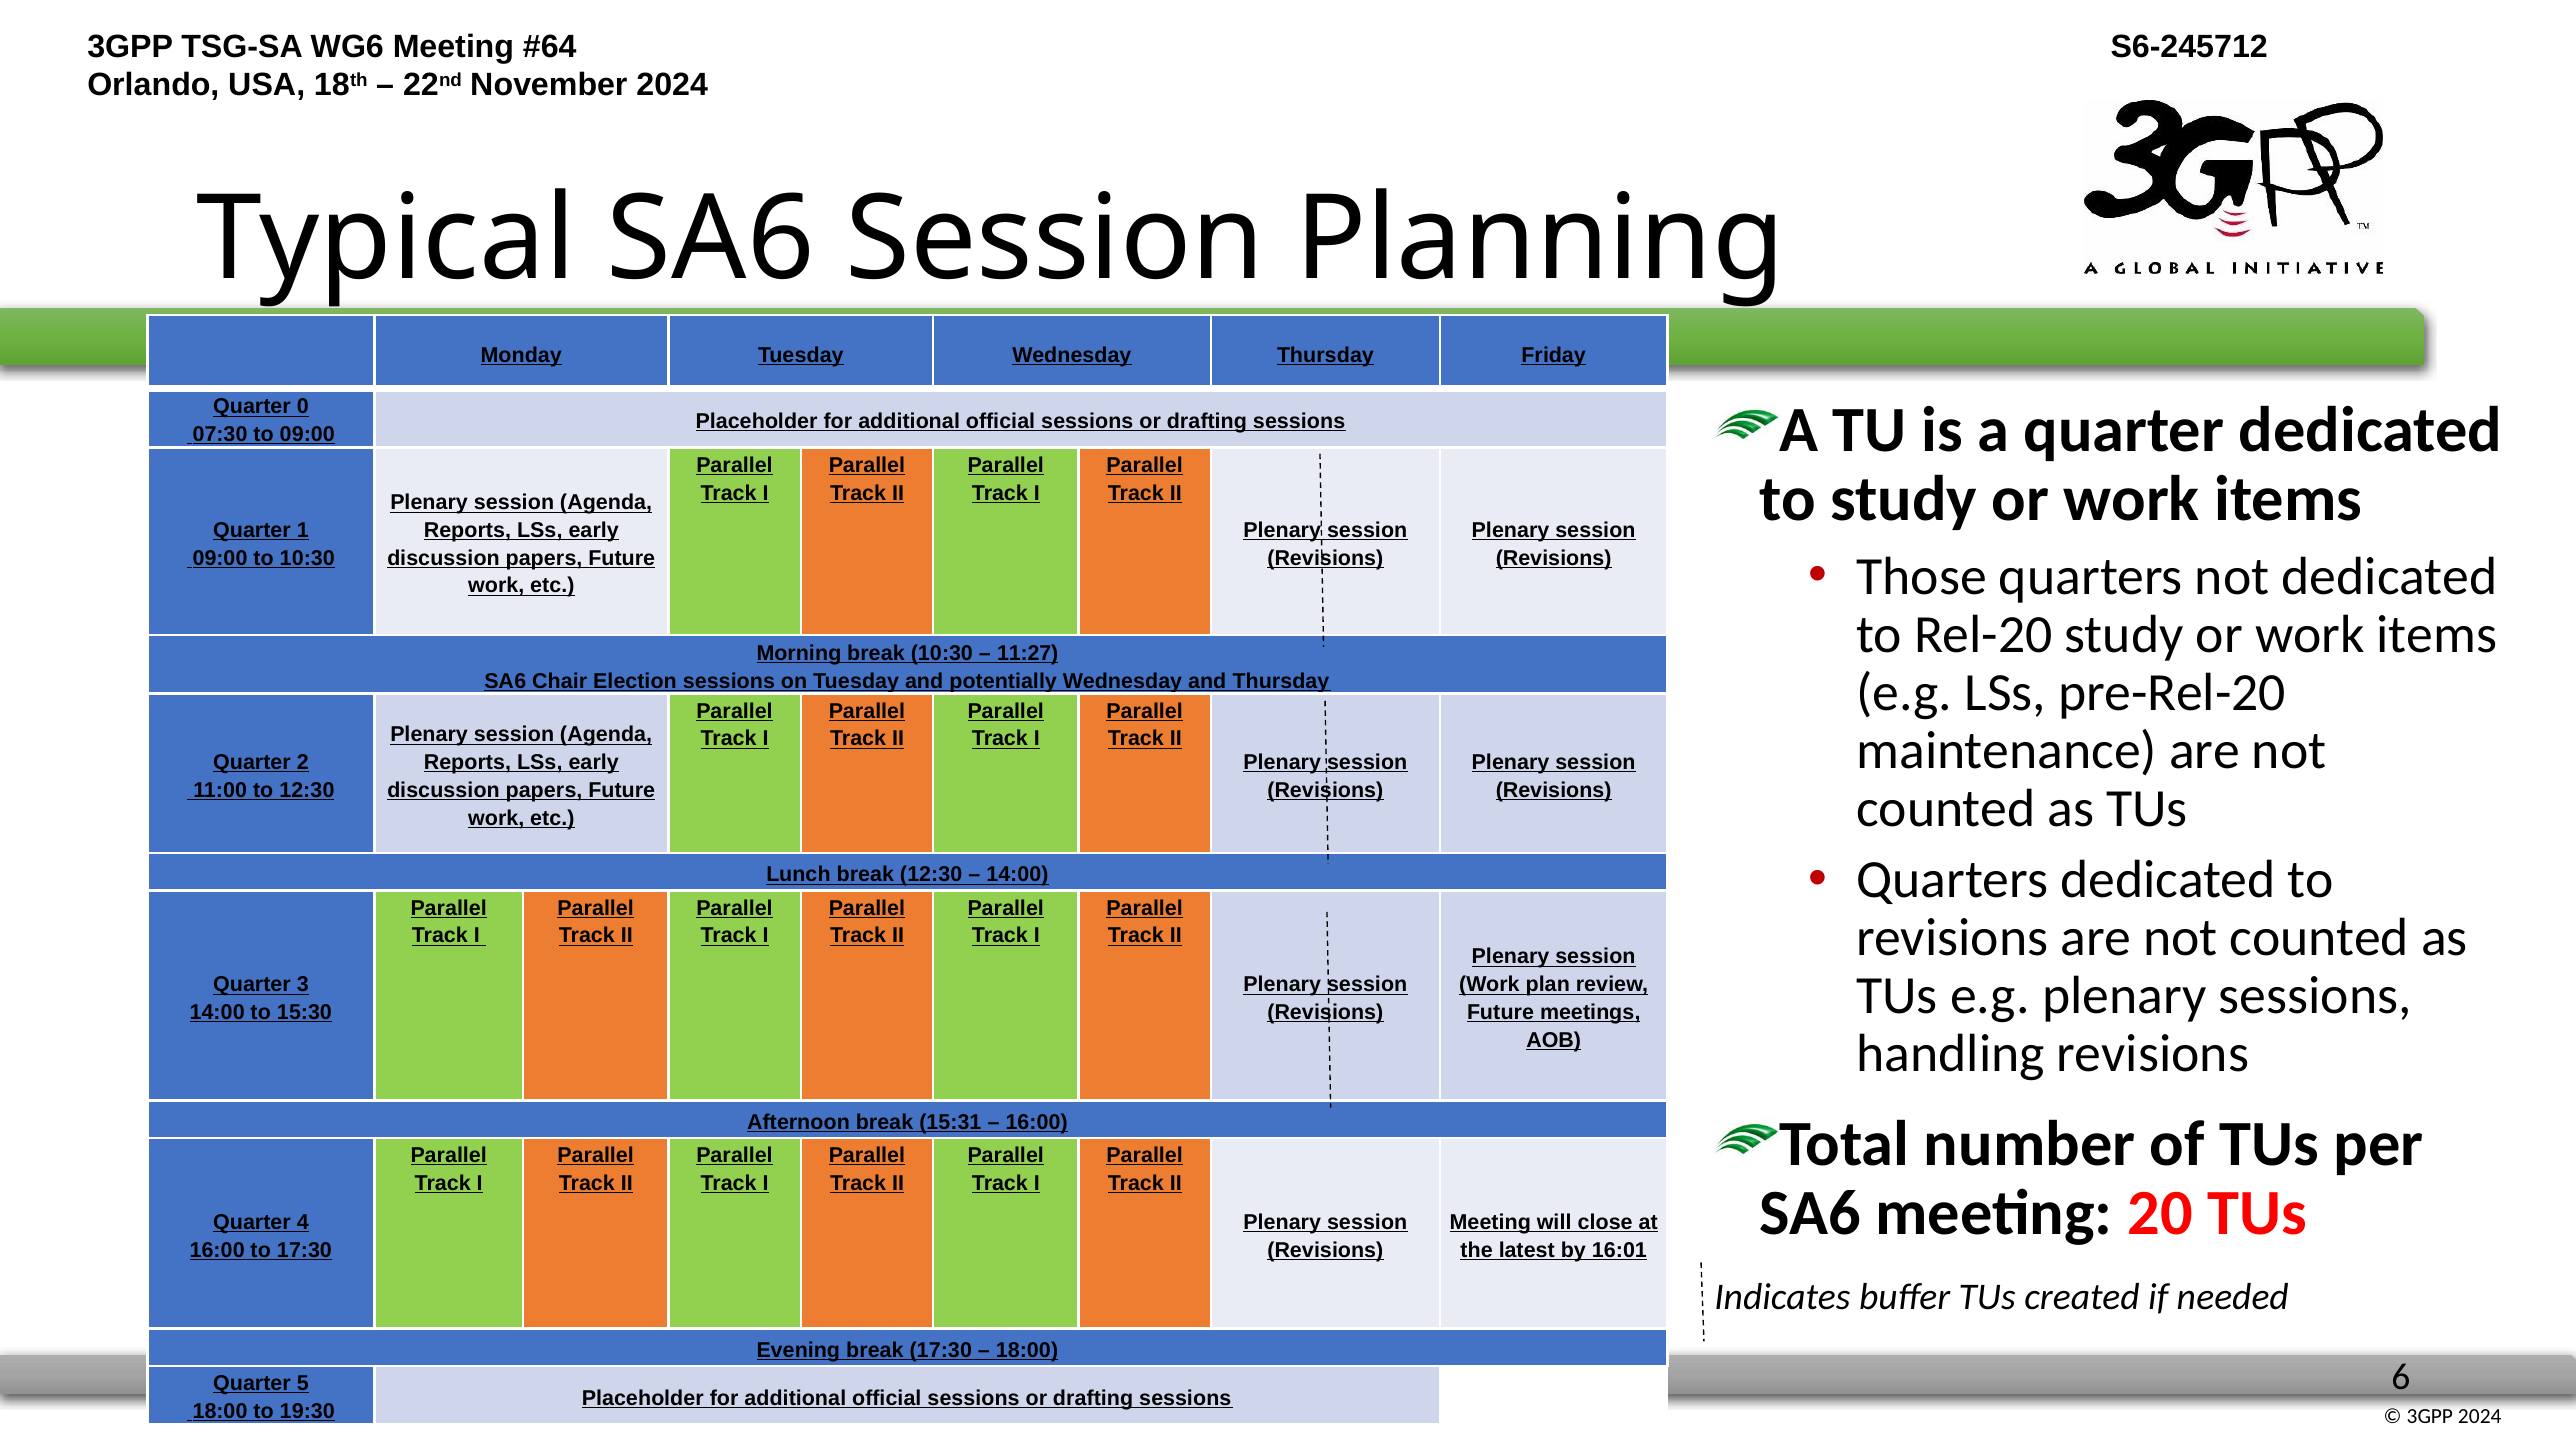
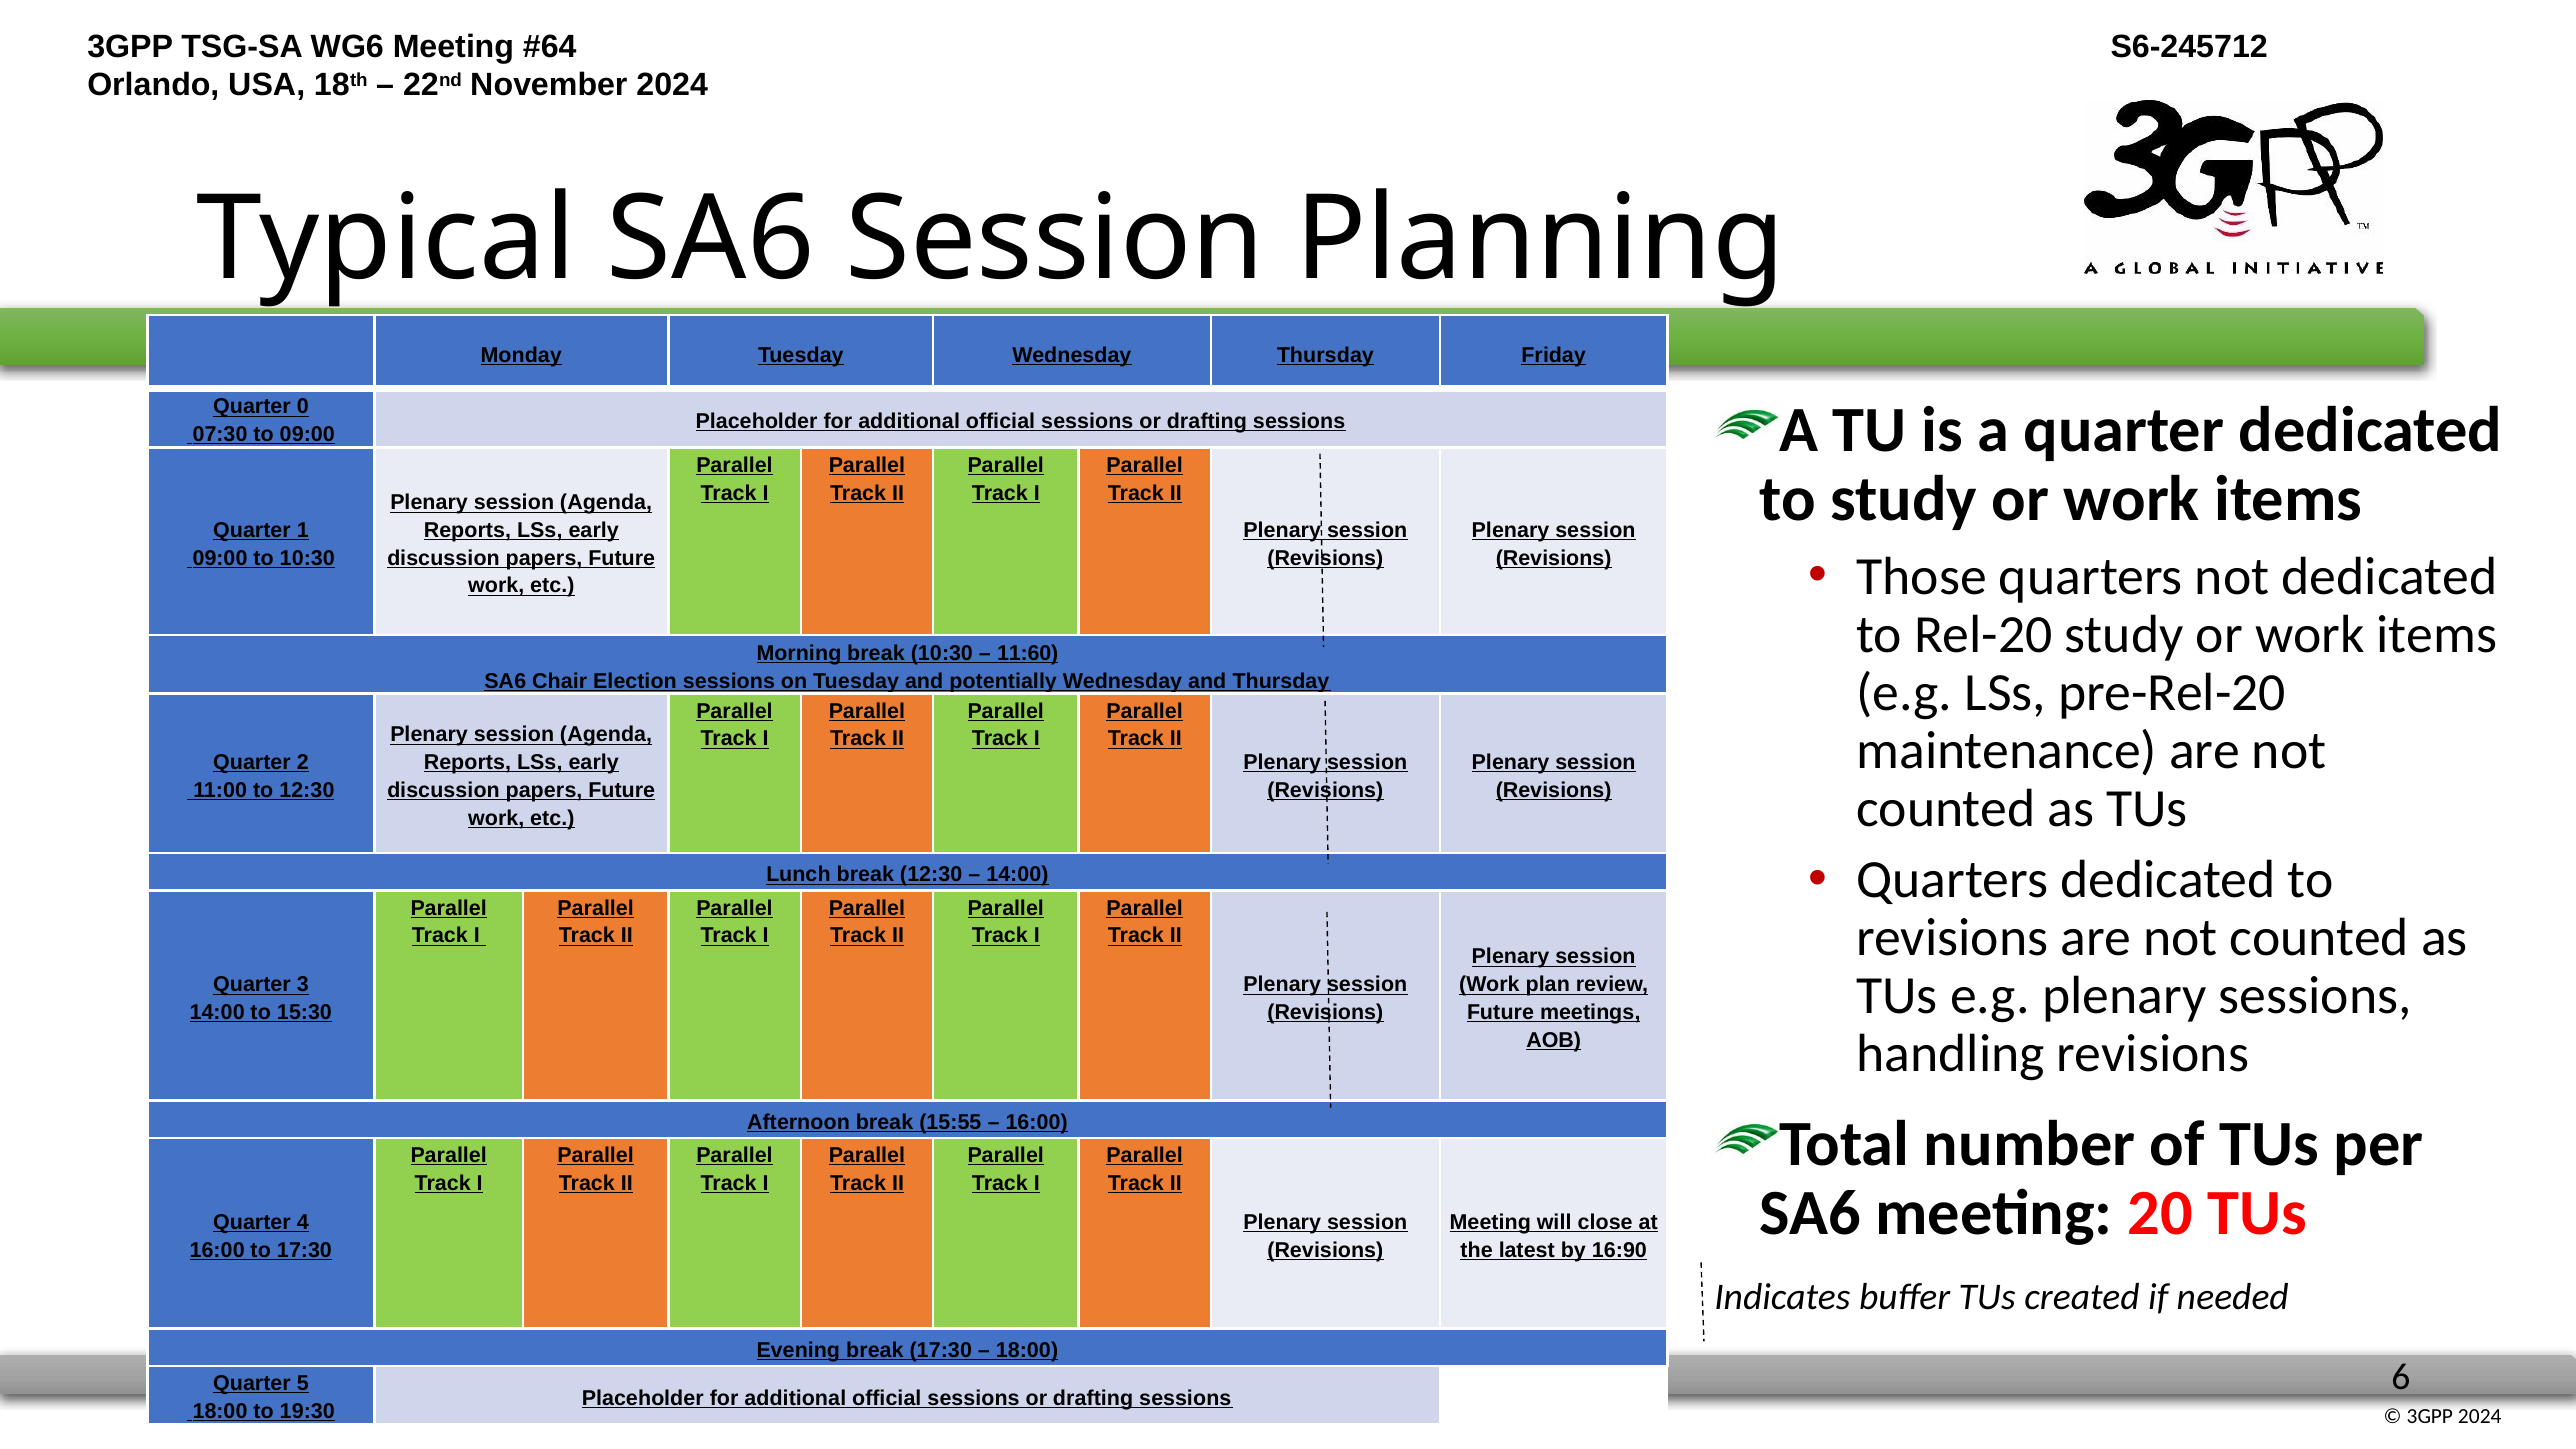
11:27: 11:27 -> 11:60 (1028, 653)
15:31: 15:31 -> 15:55 (950, 1122)
16:01: 16:01 -> 16:90 (1619, 1250)
